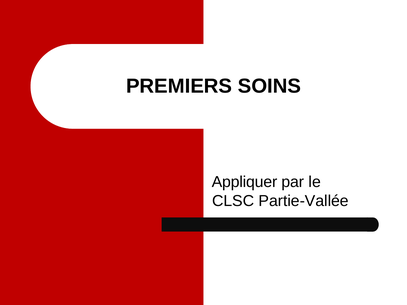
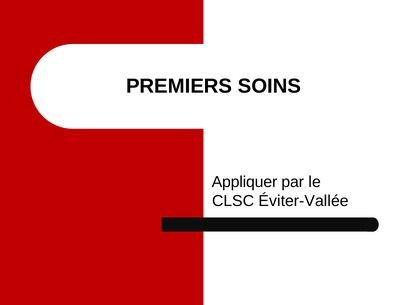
Partie-Vallée: Partie-Vallée -> Éviter-Vallée (304, 201)
